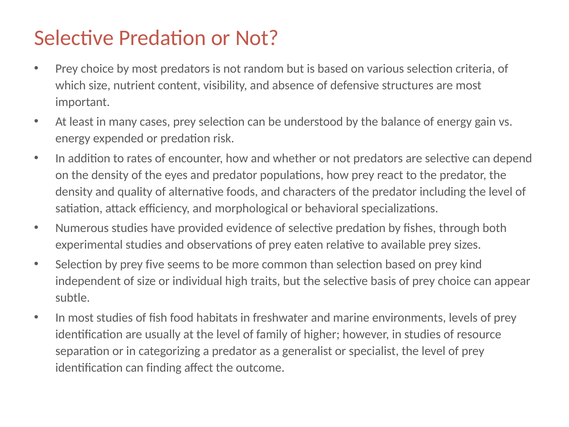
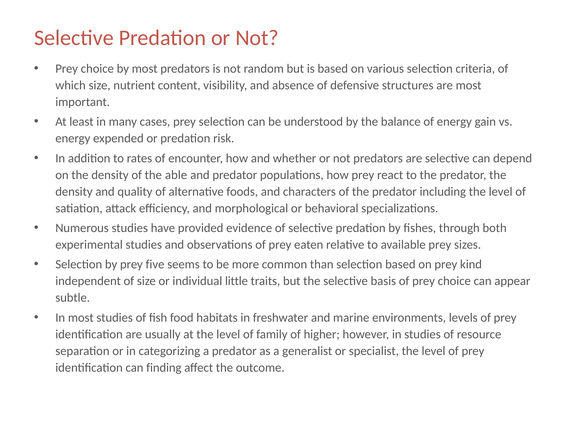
eyes: eyes -> able (176, 175)
high: high -> little (236, 281)
